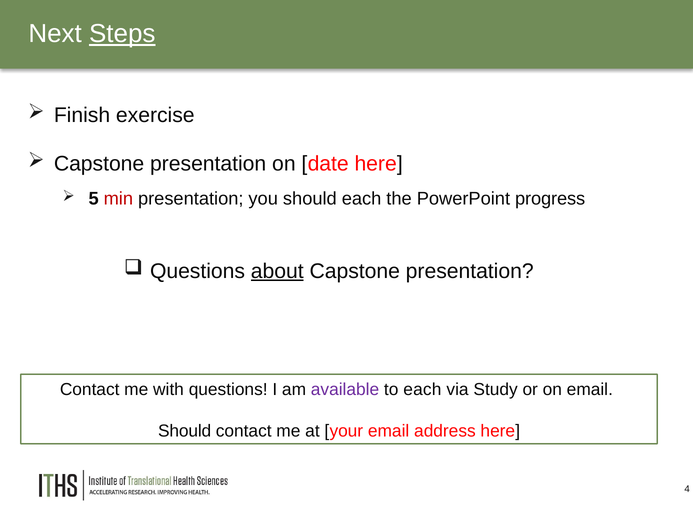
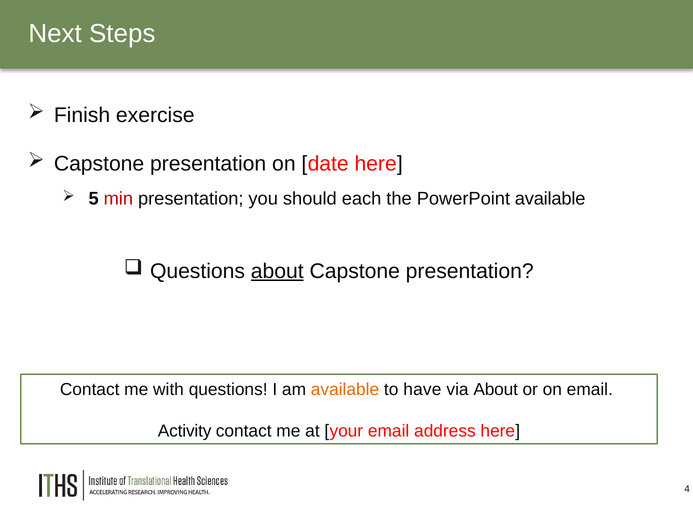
Steps underline: present -> none (122, 34)
PowerPoint progress: progress -> available (550, 199)
available colour: purple -> orange (345, 389)
to each: each -> have (422, 389)
via Study: Study -> About (496, 389)
Should: Should -> Activity (185, 431)
